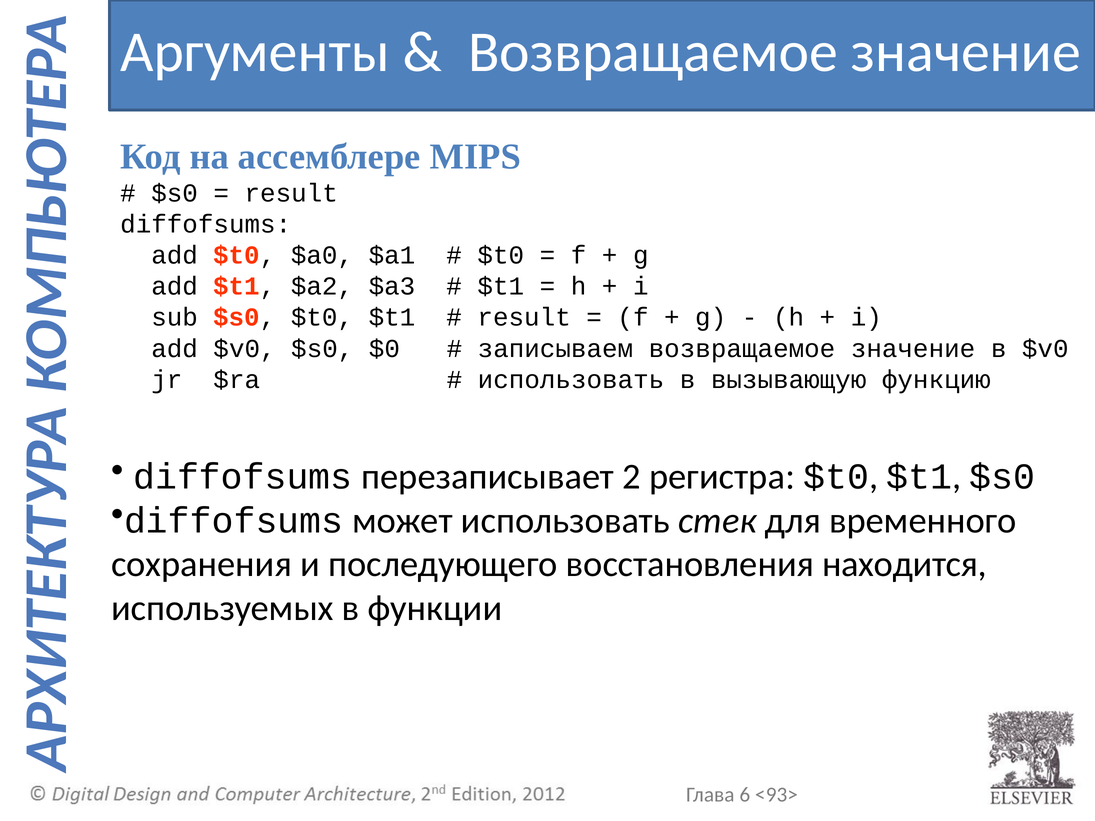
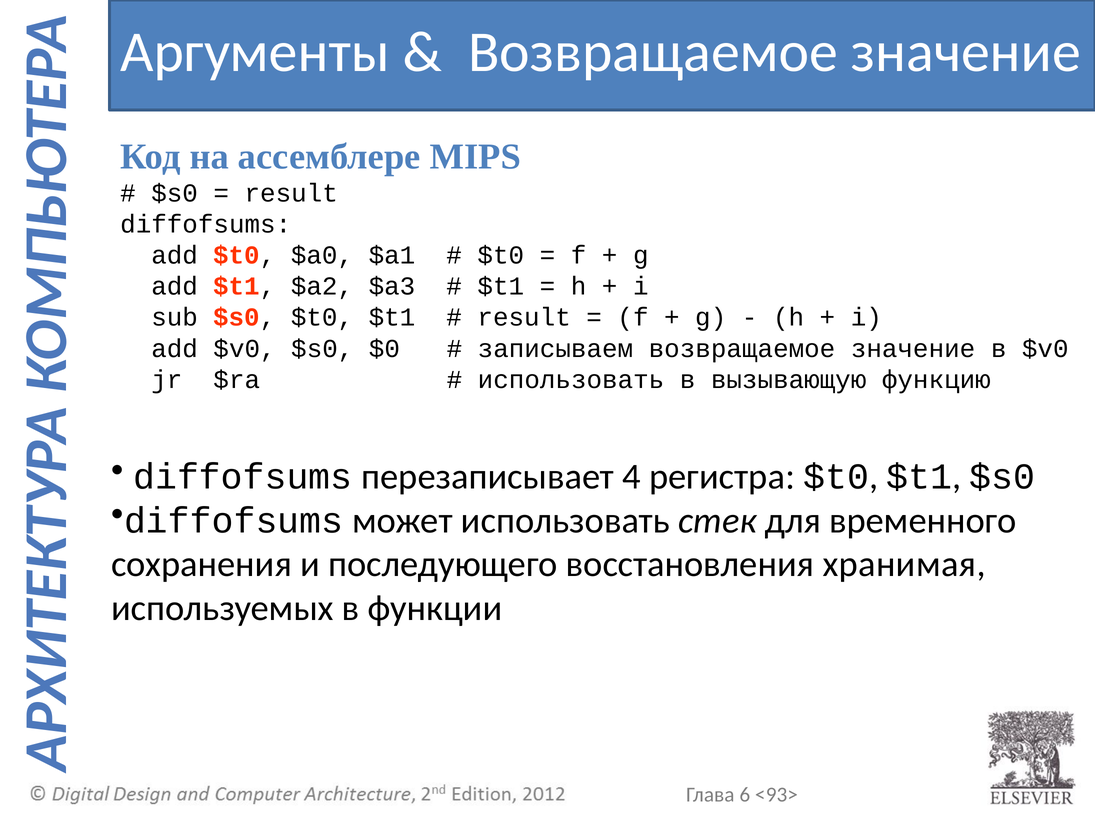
2: 2 -> 4 (632, 477)
находится: находится -> хранимая (904, 565)
